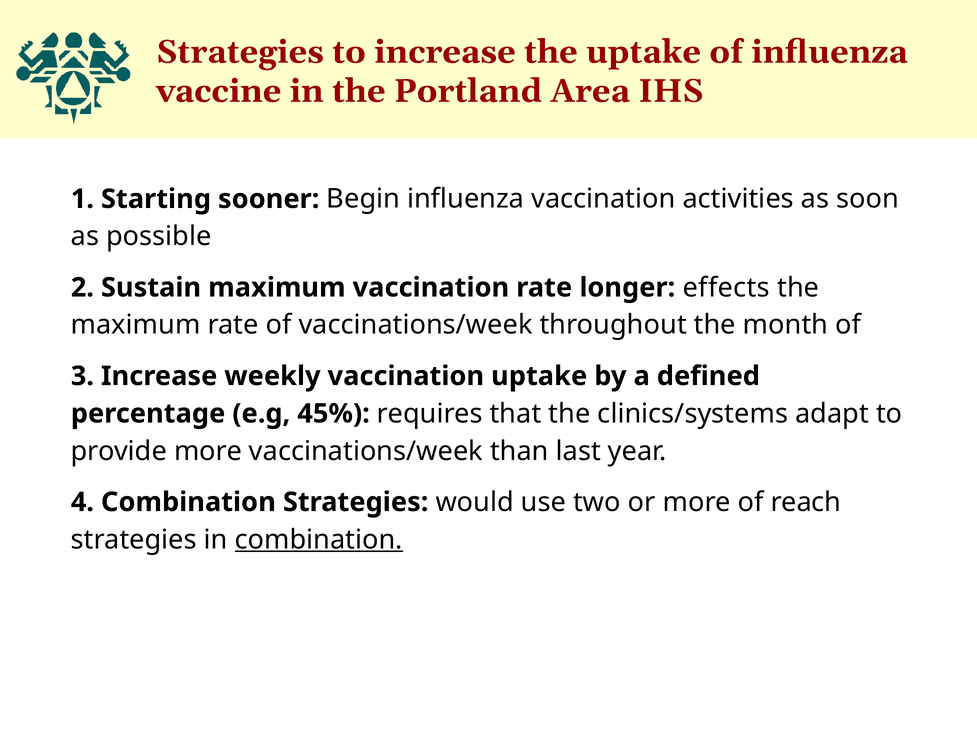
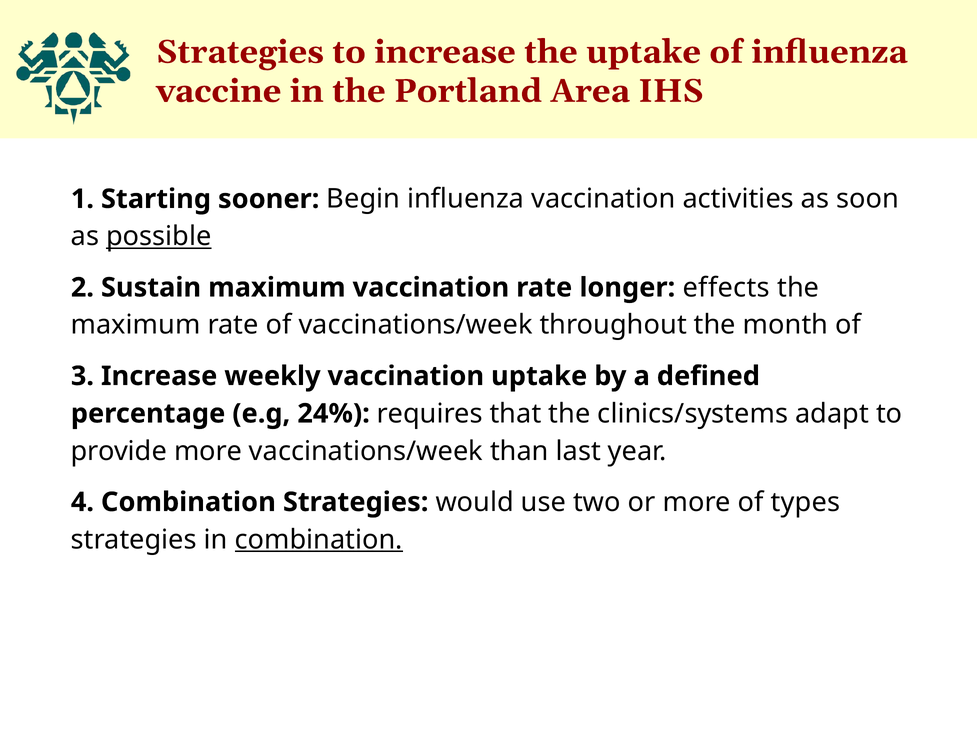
possible underline: none -> present (159, 236)
45%: 45% -> 24% (334, 413)
reach: reach -> types (805, 502)
